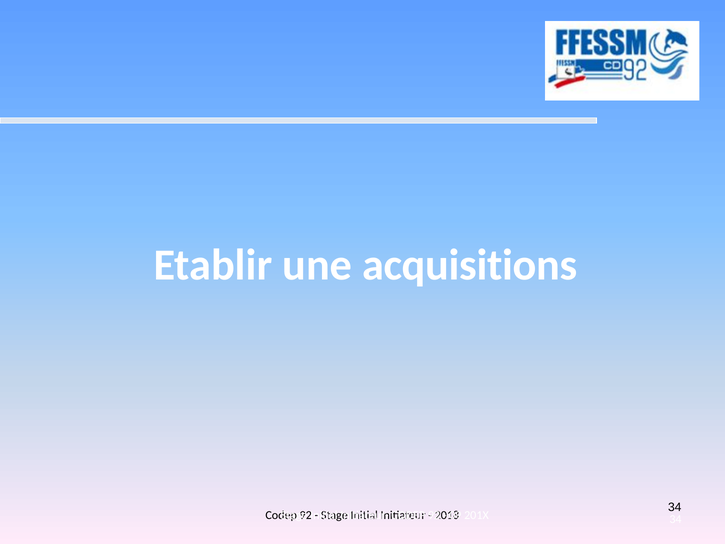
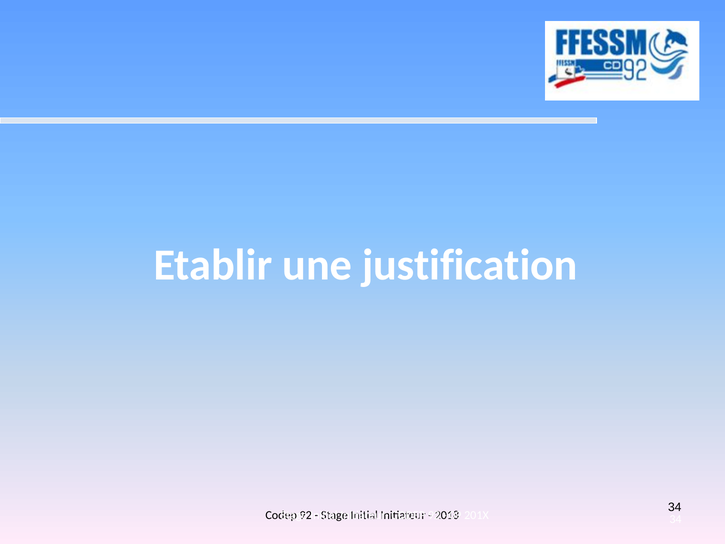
acquisitions: acquisitions -> justification (470, 265)
